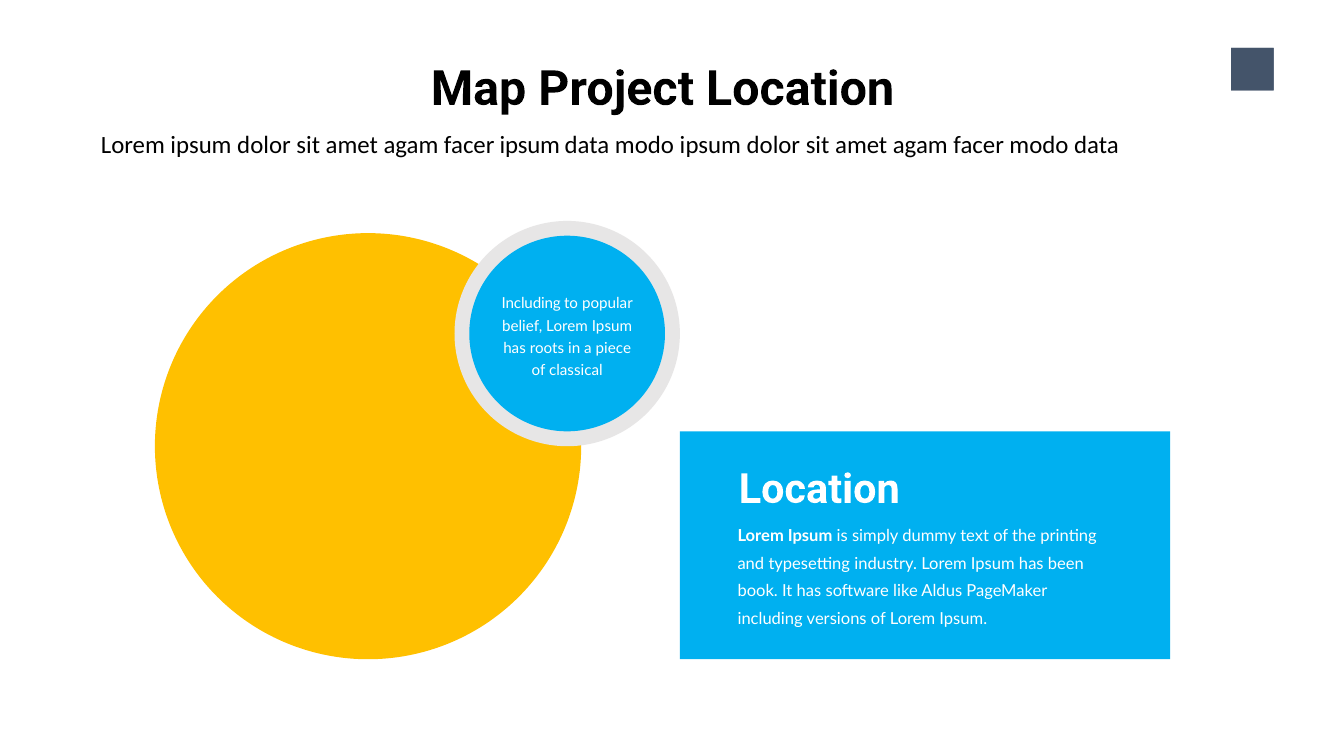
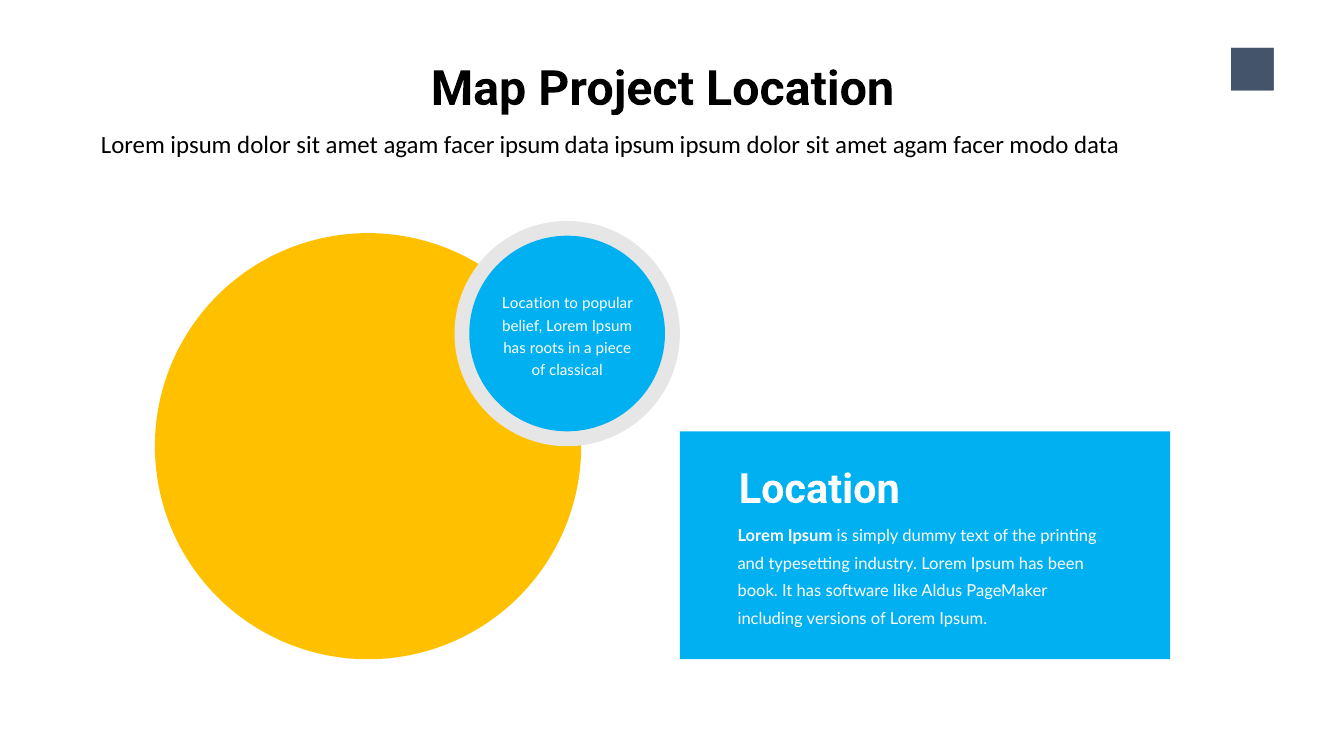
data modo: modo -> ipsum (645, 145)
Including: Including -> Location (531, 304)
